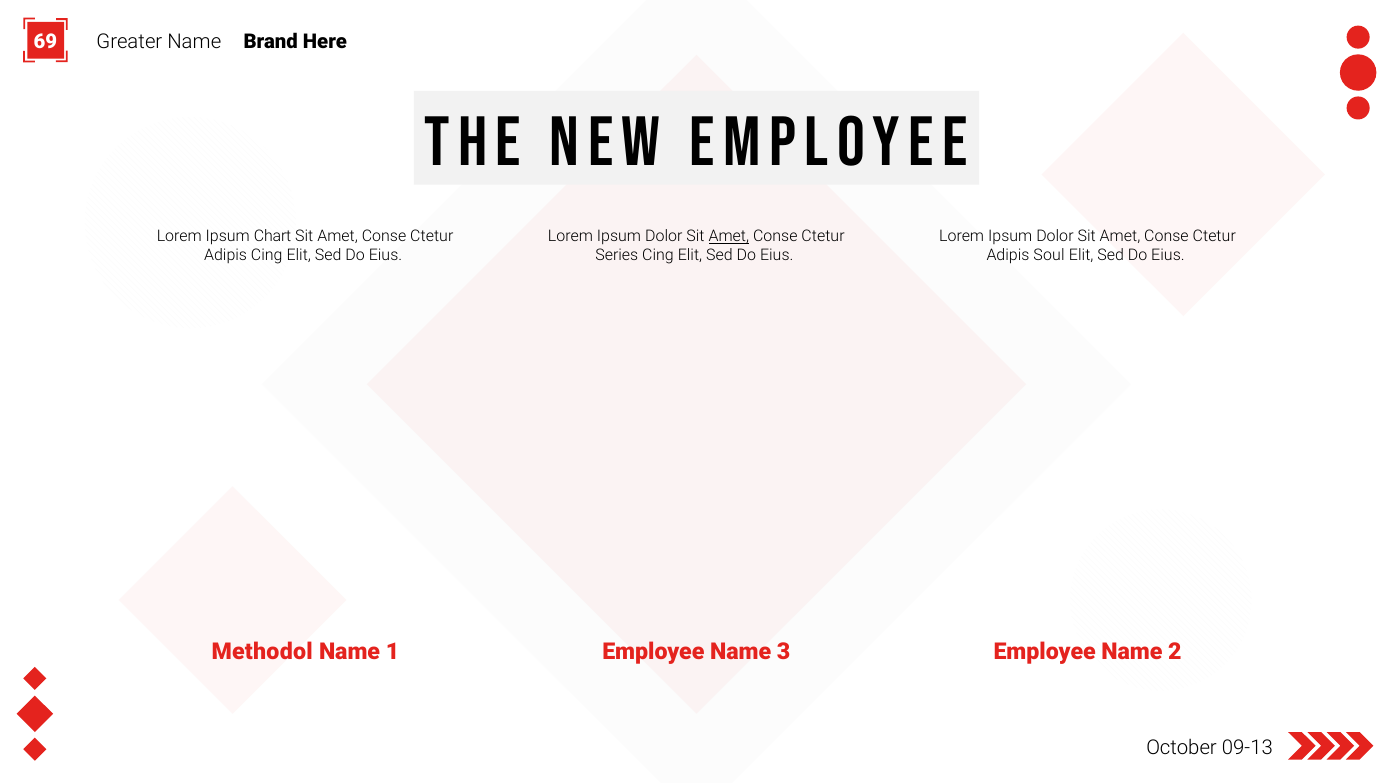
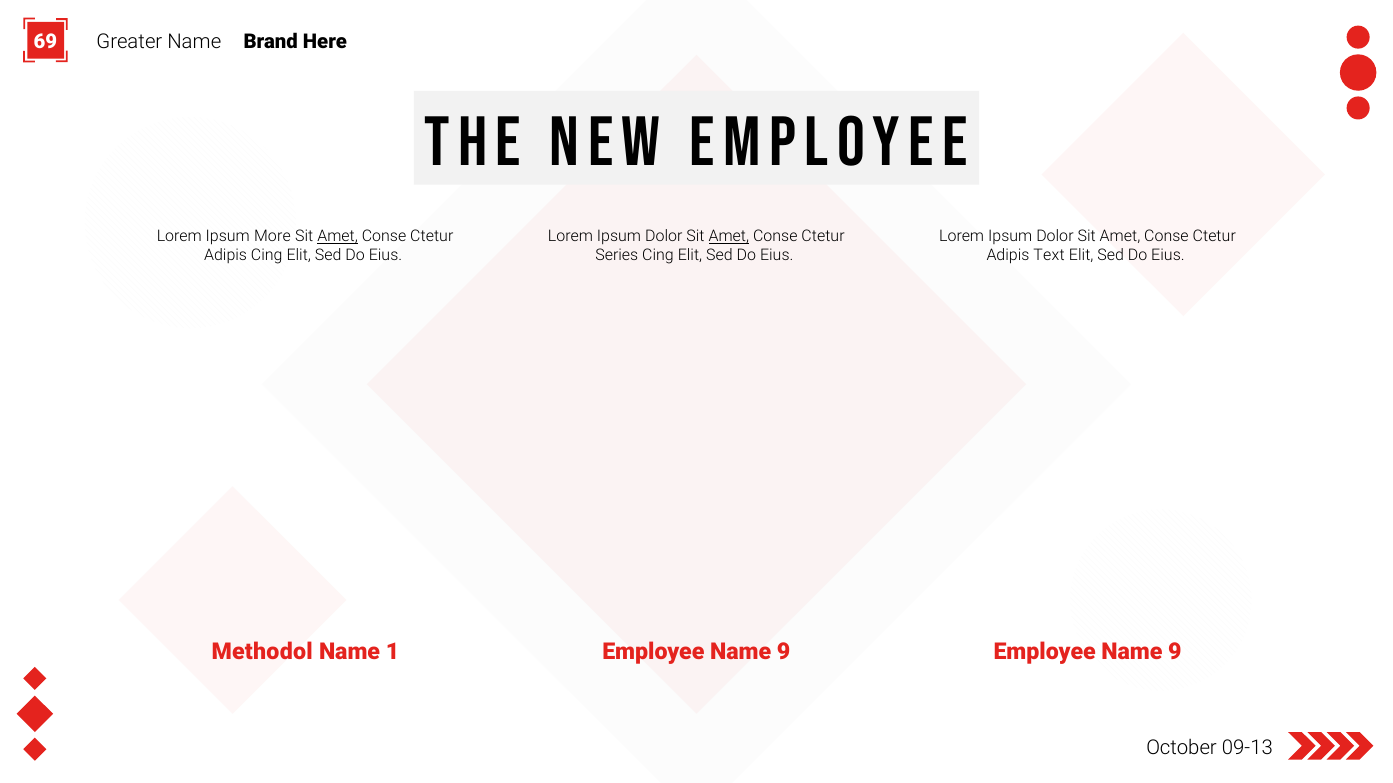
Chart: Chart -> More (272, 236)
Amet underline: none -> present (338, 236)
Soul: Soul -> Text (1049, 256)
1 Employee Name 3: 3 -> 9 (784, 653)
2: 2 -> 9 (1175, 653)
